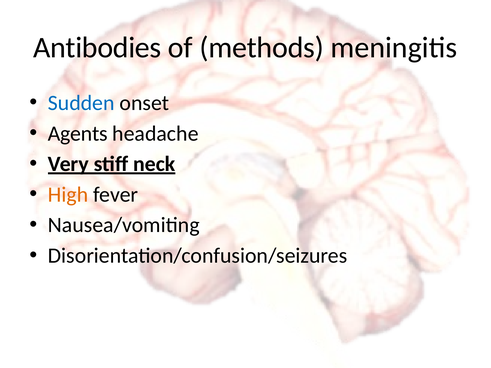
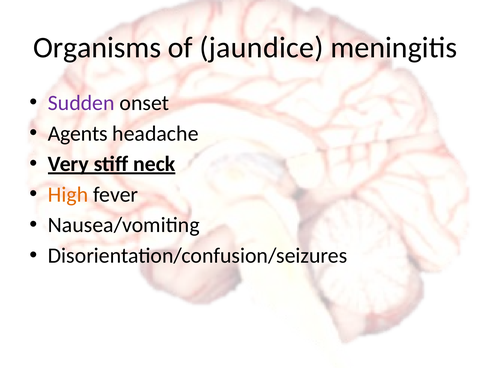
Antibodies: Antibodies -> Organisms (97, 48)
methods: methods -> jaundice (261, 48)
Sudden colour: blue -> purple (81, 103)
